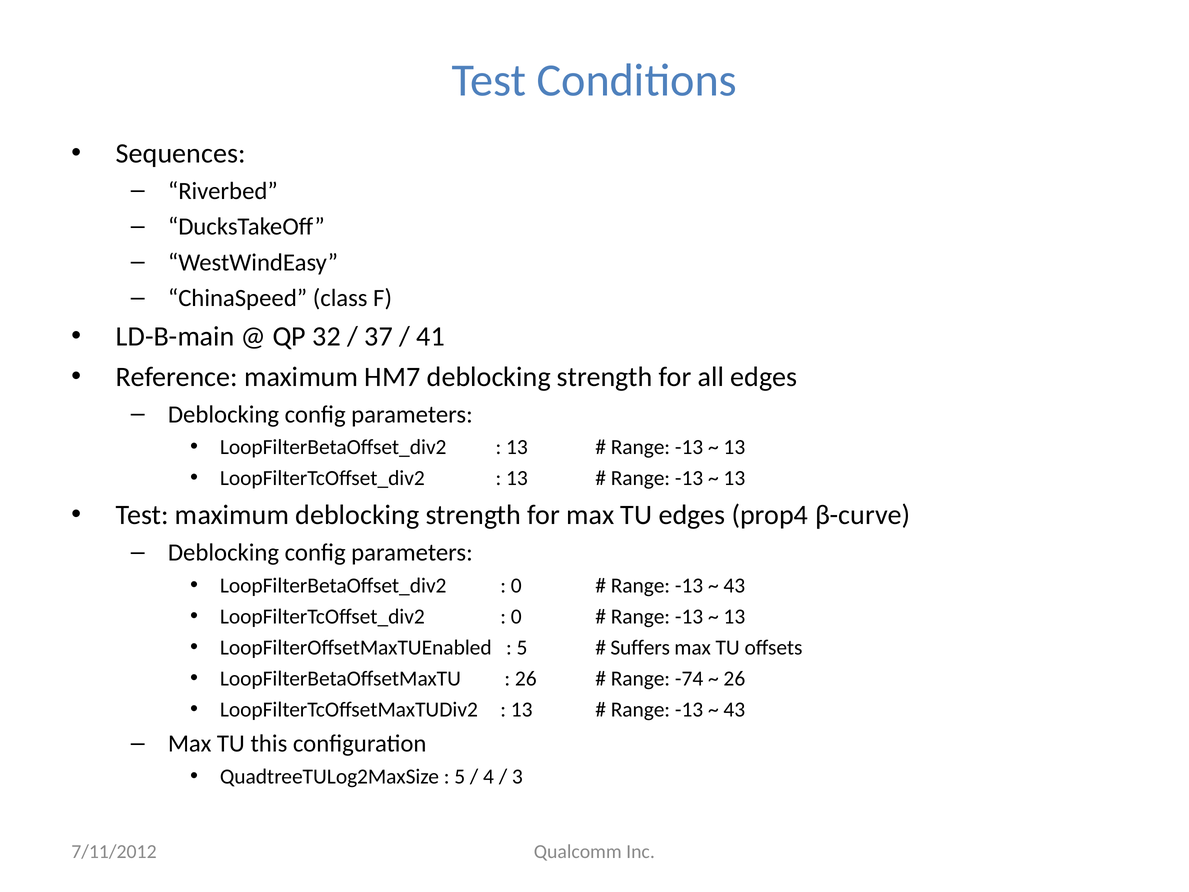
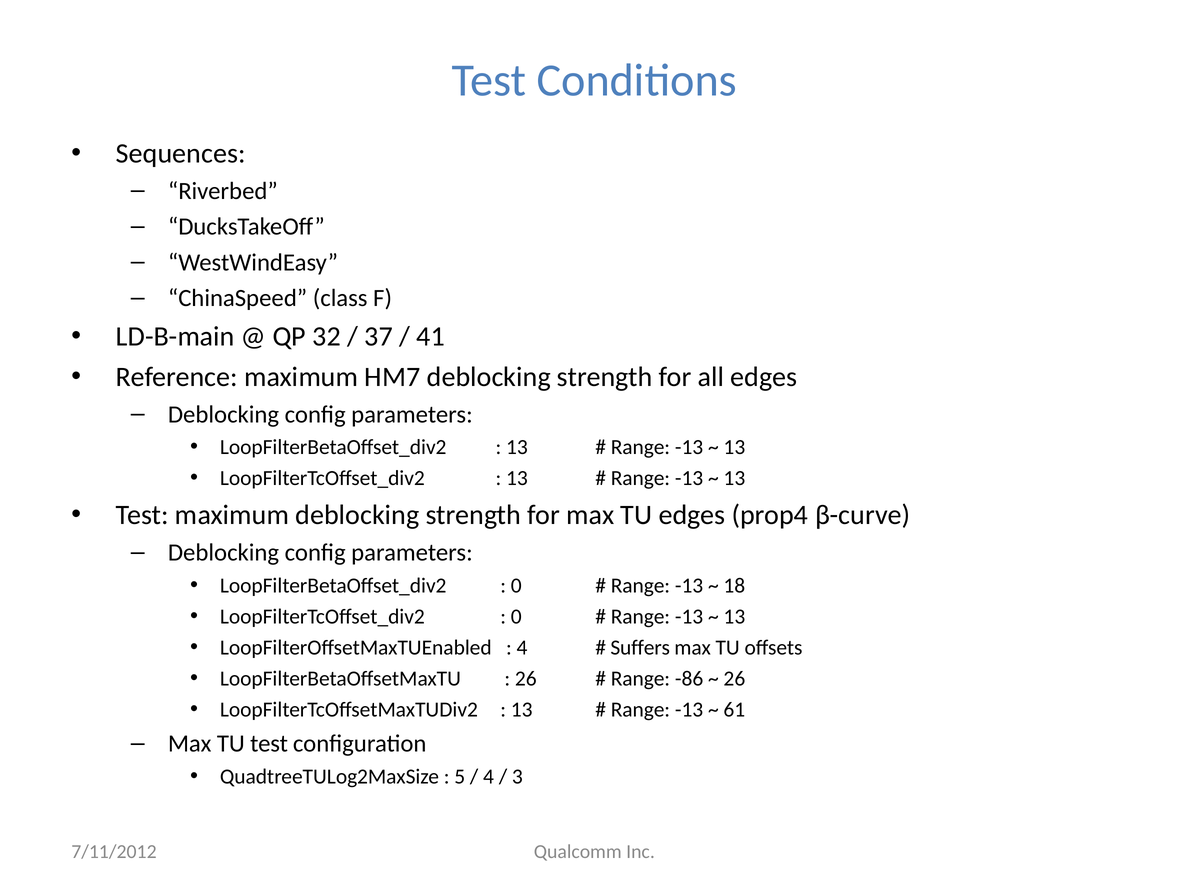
43: 43 -> 18 (734, 585)
5: 5 -> 4 (522, 647)
-74: -74 -> -86 (689, 679)
43: 43 -> 61 (734, 710)
TU this: this -> test (269, 744)
